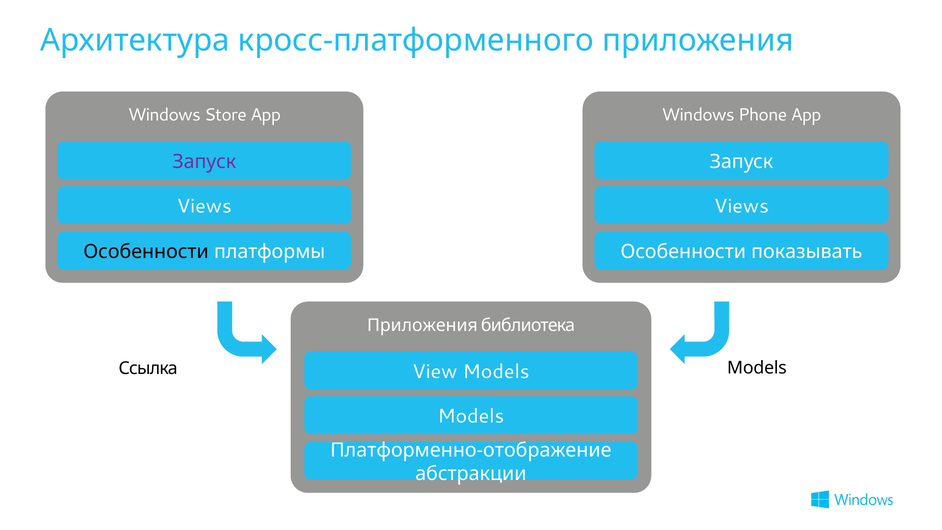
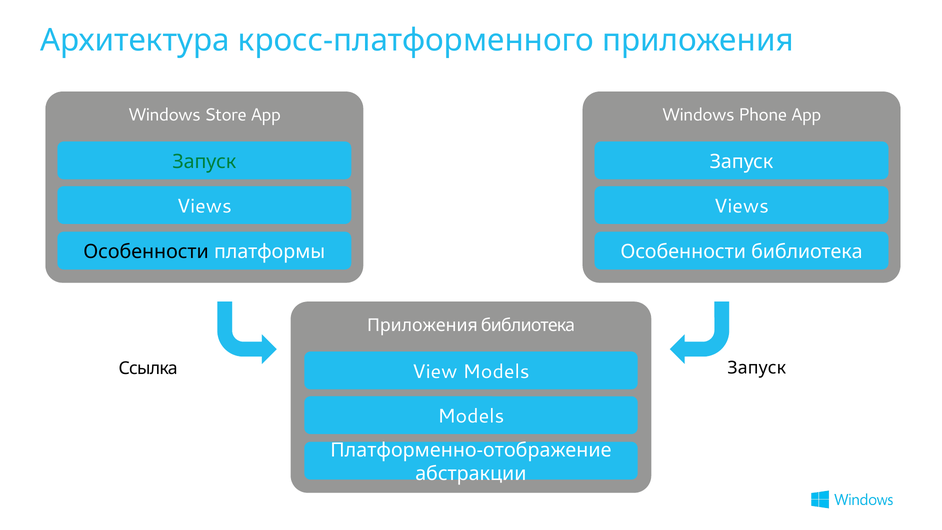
Запуск colour: purple -> green (204, 162)
Особенности показывать: показывать -> библиотека (807, 252)
Ссылка Models: Models -> Запуск (757, 368)
